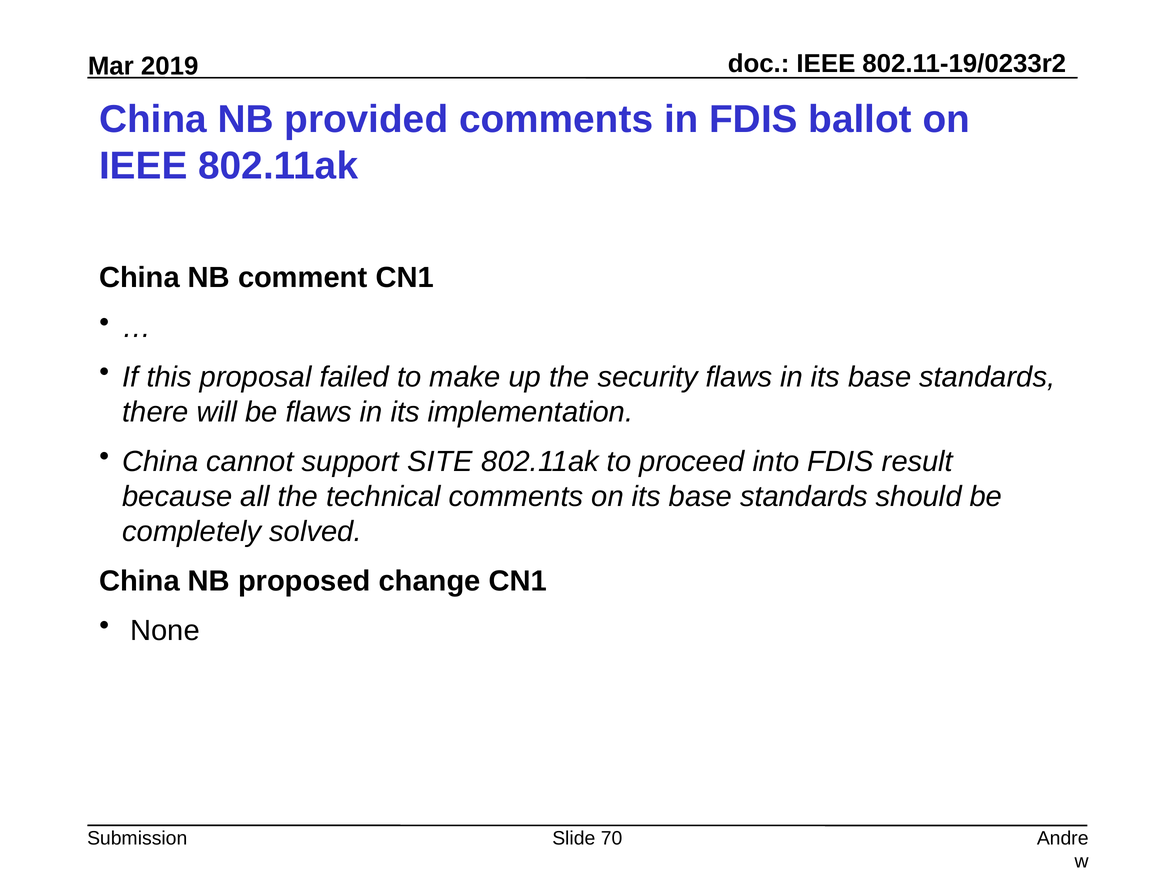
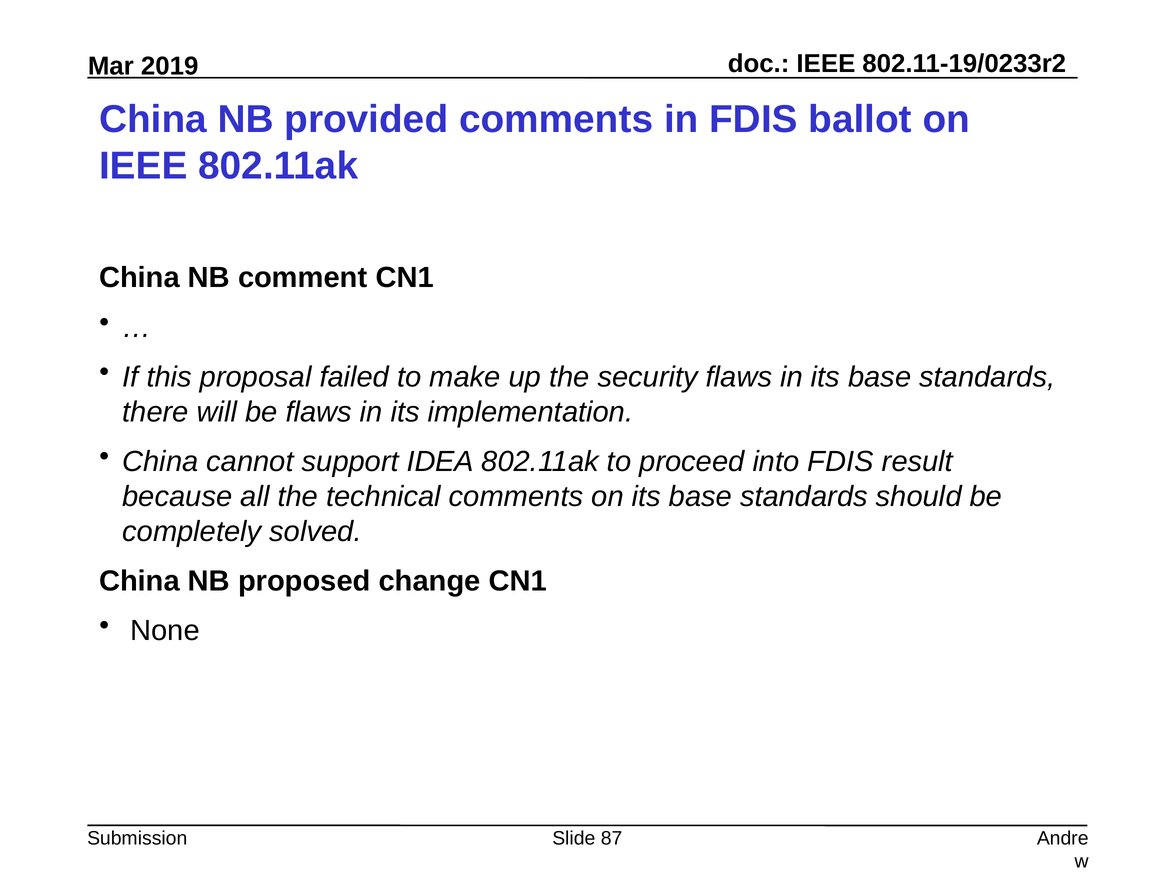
SITE: SITE -> IDEA (440, 461)
70: 70 -> 87 (612, 838)
